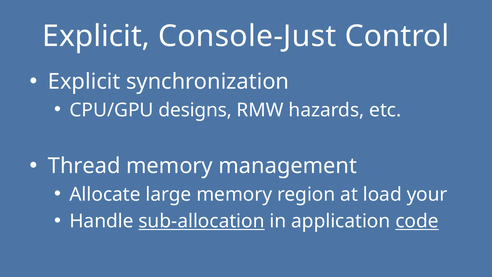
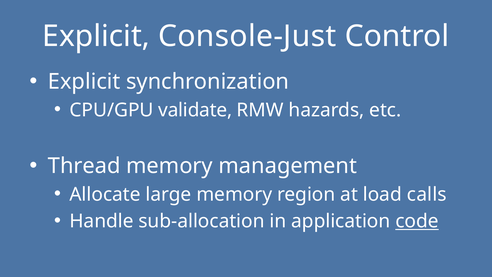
designs: designs -> validate (195, 110)
your: your -> calls (427, 194)
sub-allocation underline: present -> none (202, 221)
